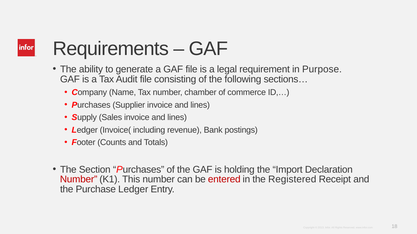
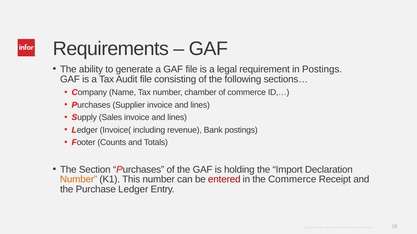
in Purpose: Purpose -> Postings (322, 69)
Number colour: red -> orange (79, 180)
the Registered: Registered -> Commerce (292, 180)
